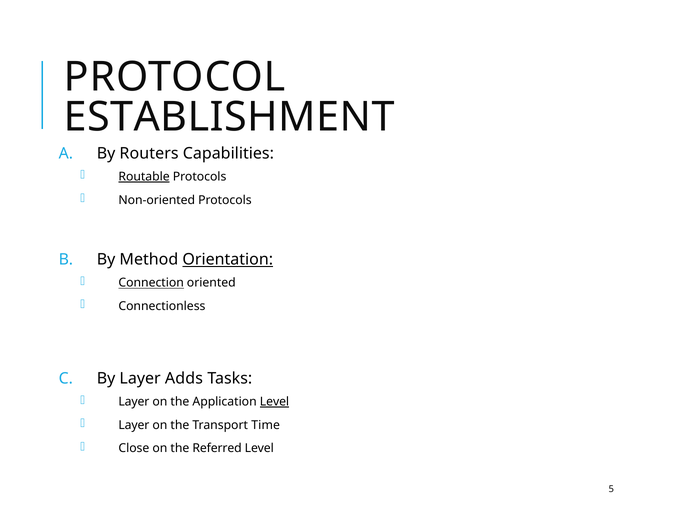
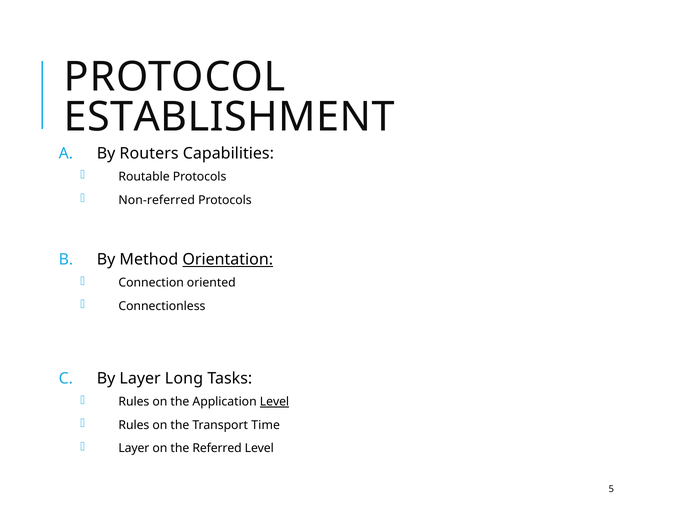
Routable underline: present -> none (144, 177)
Non-oriented: Non-oriented -> Non-referred (157, 200)
Connection underline: present -> none (151, 283)
Adds: Adds -> Long (184, 378)
Layer: Layer -> Rules (134, 402)
Layer: Layer -> Rules (134, 425)
Close: Close -> Layer (134, 448)
